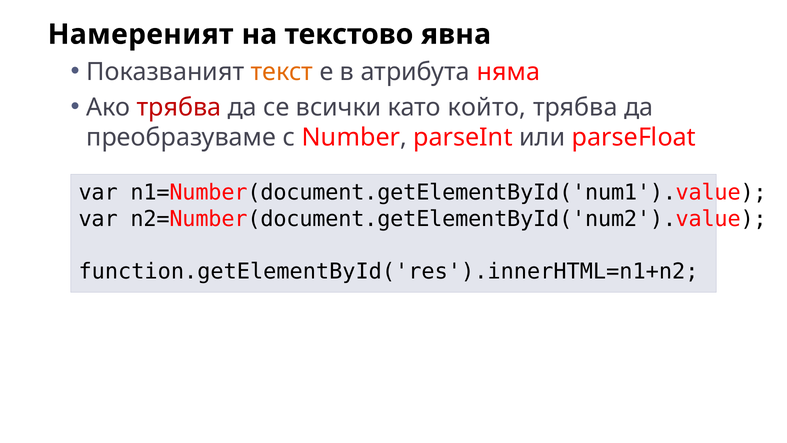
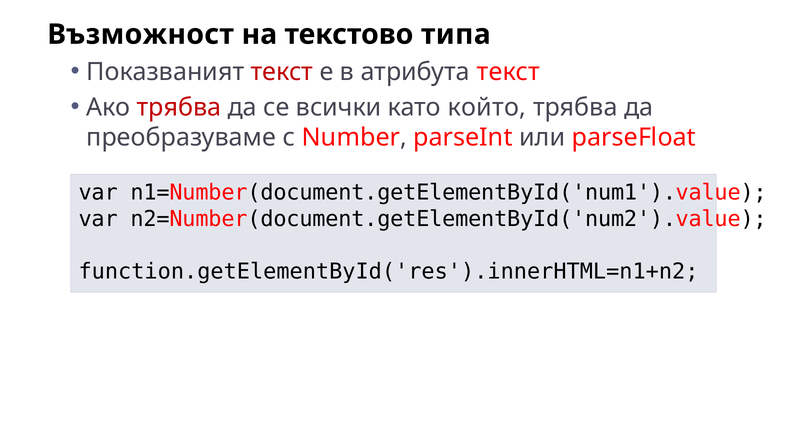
Намереният: Намереният -> Възможност (141, 34)
явна: явна -> типа (456, 34)
текст colour: orange -> red (282, 72)
атрибута няма: няма -> текст (508, 72)
